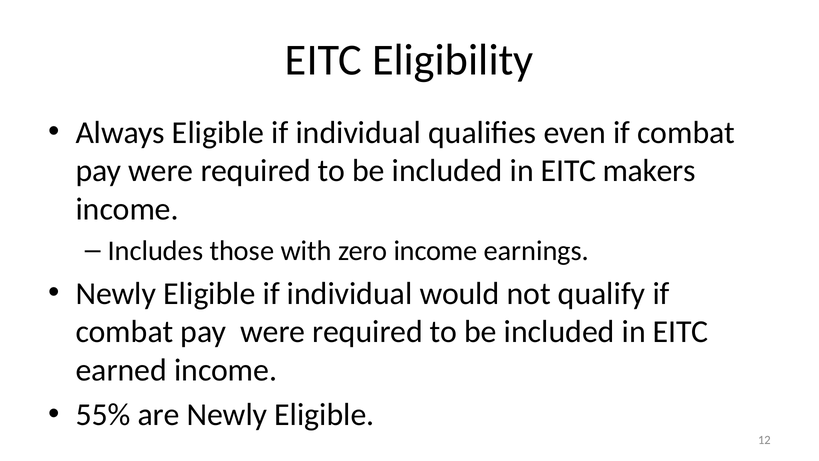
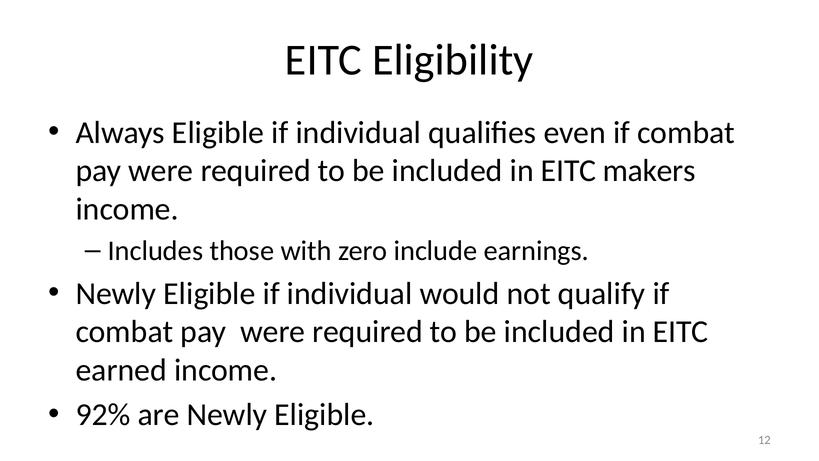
zero income: income -> include (435, 251)
55%: 55% -> 92% (103, 414)
